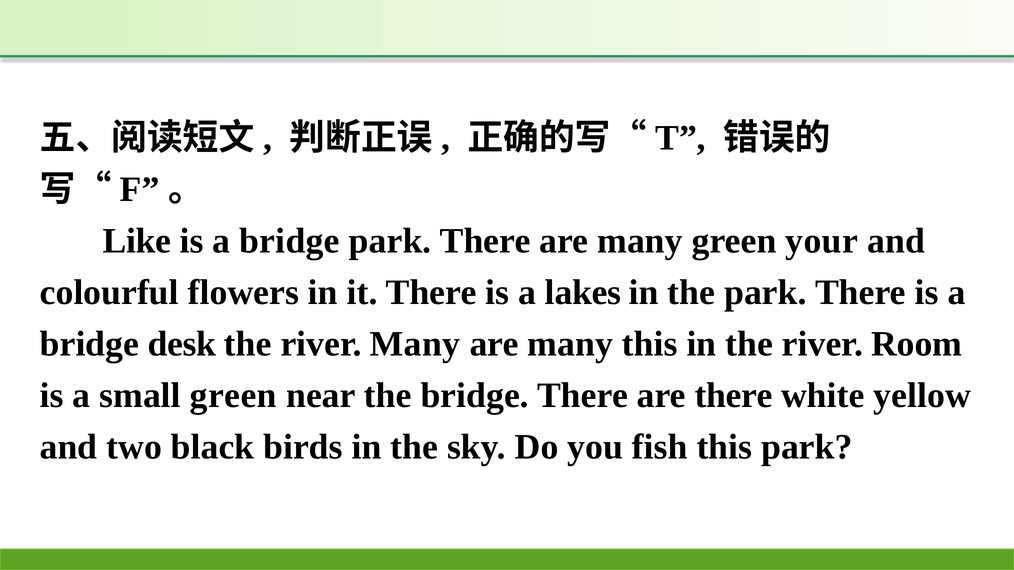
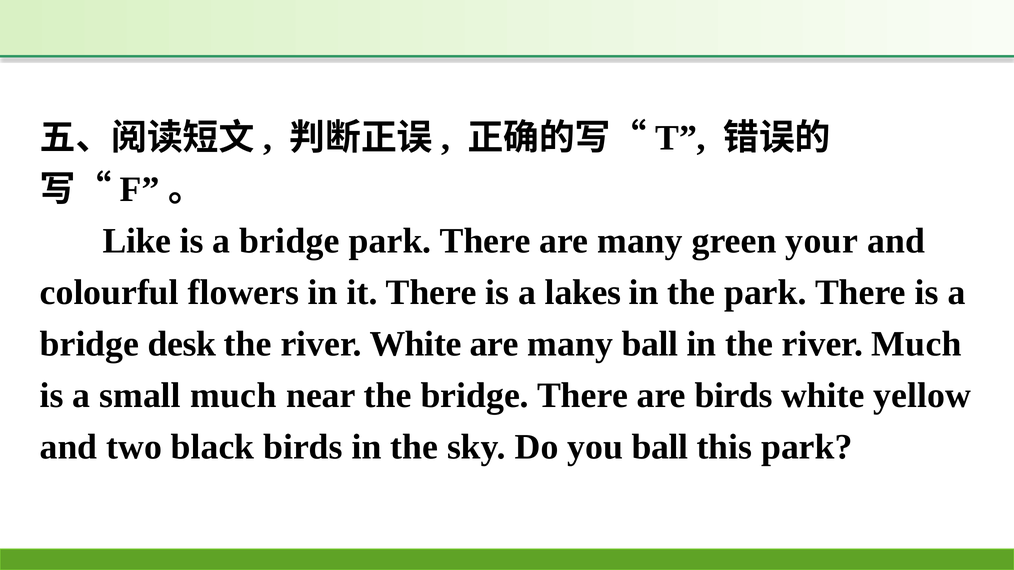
river Many: Many -> White (415, 344)
many this: this -> ball (650, 344)
river Room: Room -> Much (916, 344)
small green: green -> much (233, 395)
are there: there -> birds (734, 395)
you fish: fish -> ball (660, 447)
